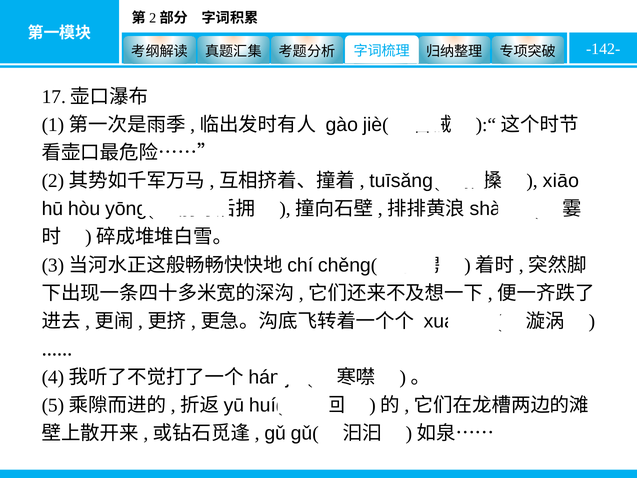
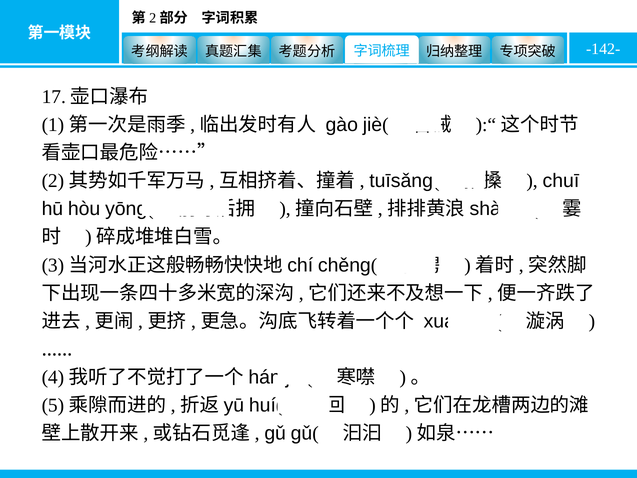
xiāo: xiāo -> chuī (561, 181)
